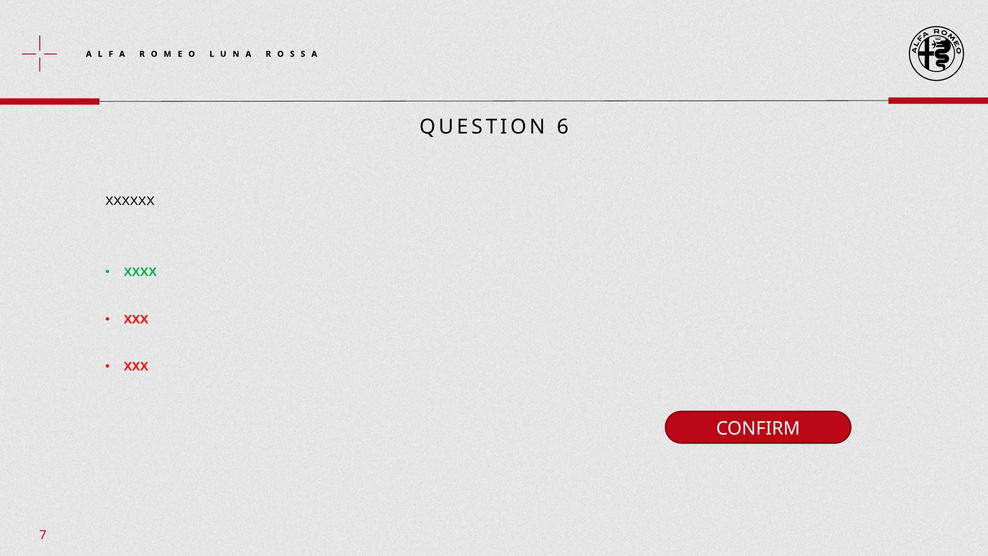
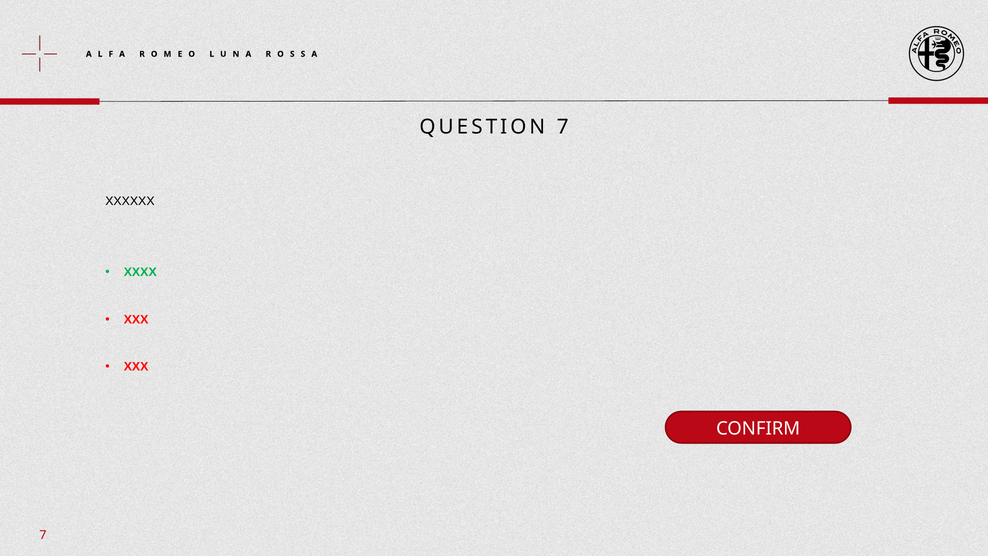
QUESTION 6: 6 -> 7 (563, 127)
